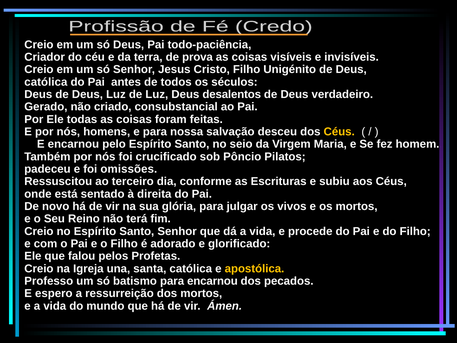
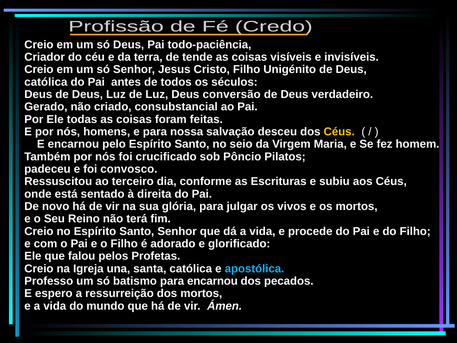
prova: prova -> tende (197, 57)
desalentos: desalentos -> conversão (232, 94)
omissões: omissões -> convosco (129, 169)
apostólica colour: yellow -> light blue (255, 268)
